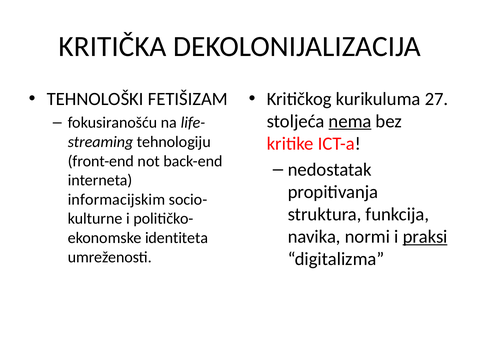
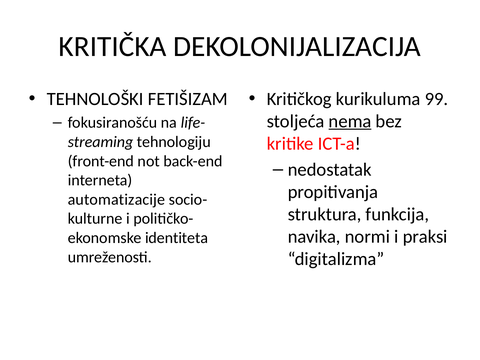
27: 27 -> 99 (436, 99)
informacijskim: informacijskim -> automatizacije (116, 199)
praksi underline: present -> none (425, 237)
